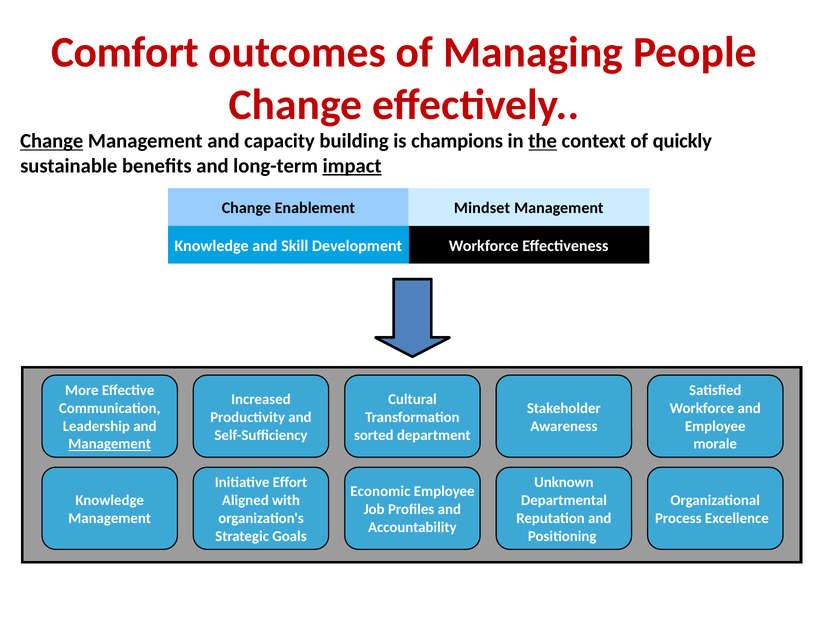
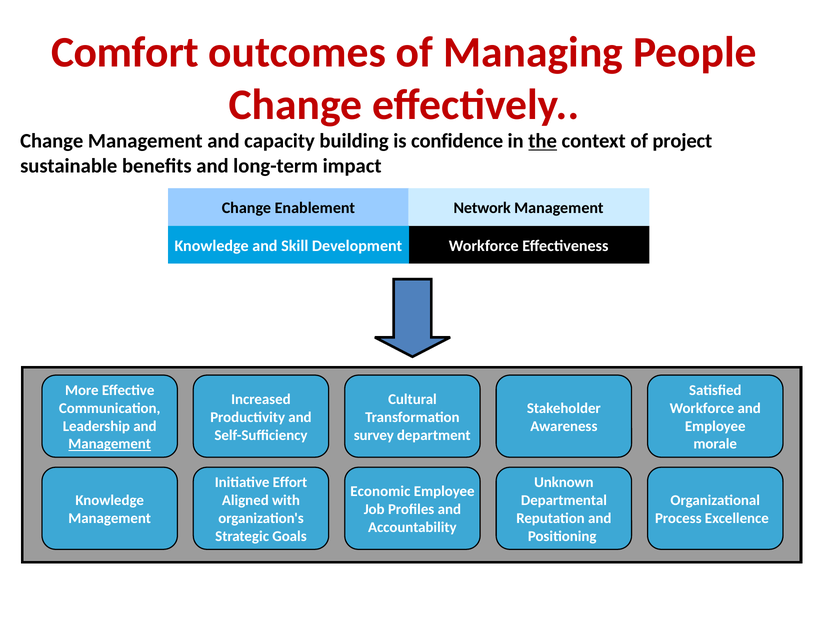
Change underline: present -> none (52, 141)
champions: champions -> confidence (457, 141)
quickly: quickly -> project (682, 141)
impact underline: present -> none (352, 166)
Mindset: Mindset -> Network (482, 208)
sorted: sorted -> survey (374, 435)
